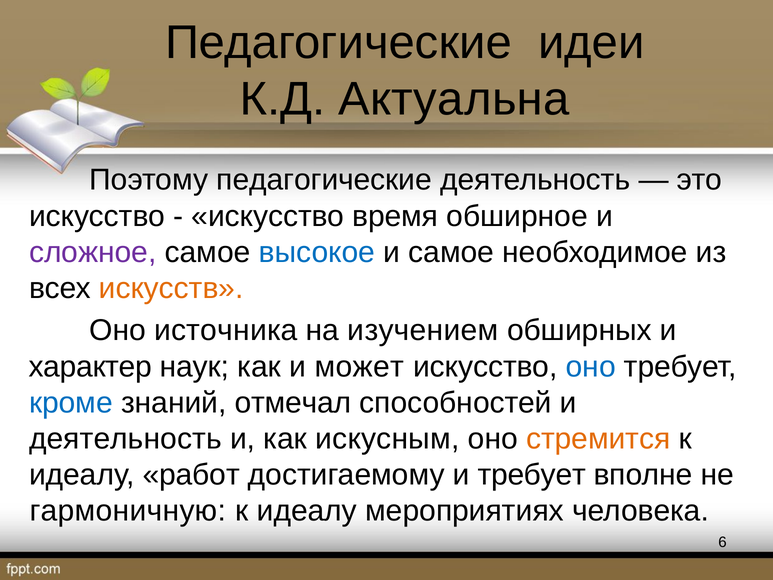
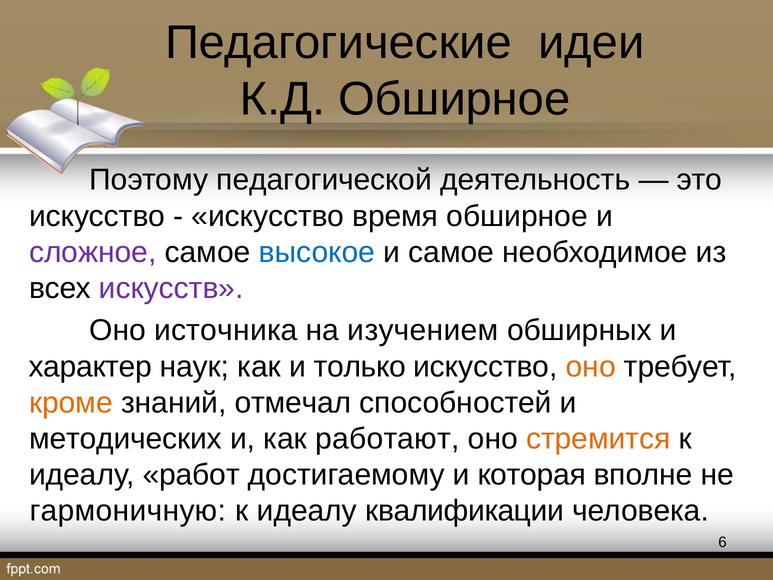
К.Д Актуальна: Актуальна -> Обширное (454, 99)
Поэтому педагогические: педагогические -> педагогической (324, 180)
искусств colour: orange -> purple (171, 288)
может: может -> только (360, 366)
оно colour: blue -> orange (591, 366)
кроме colour: blue -> orange (71, 403)
деятельность: деятельность -> методических (125, 439)
искусным: искусным -> работают (387, 439)
и требует: требует -> которая (532, 475)
мероприятиях: мероприятиях -> квалификации (465, 511)
